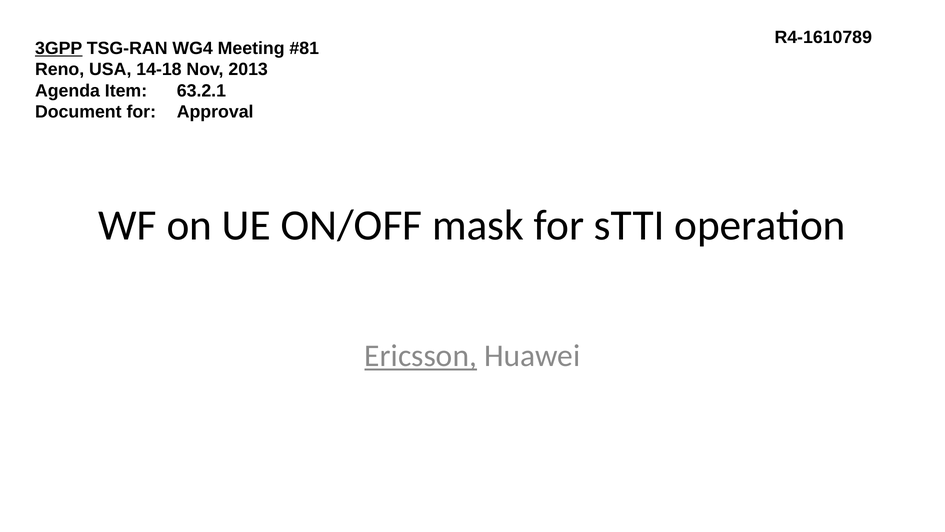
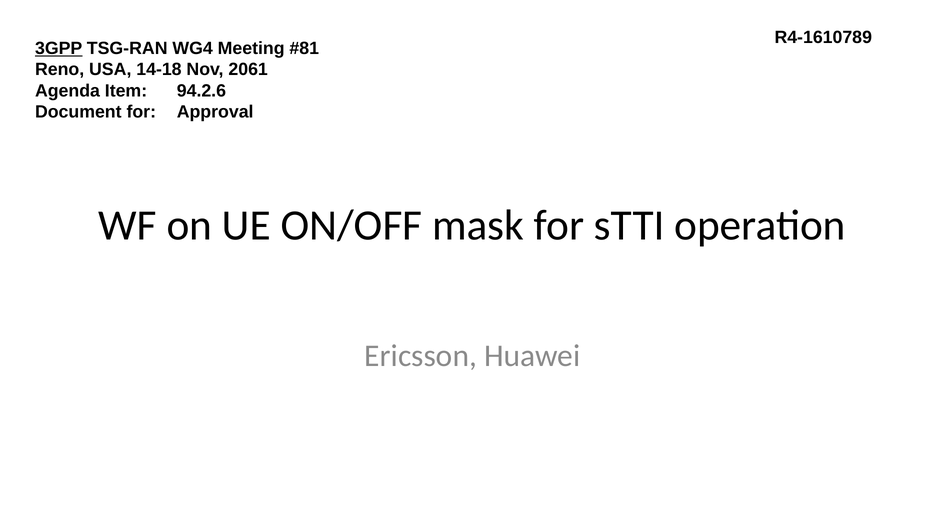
2013: 2013 -> 2061 (248, 69)
63.2.1: 63.2.1 -> 94.2.6 (201, 91)
Ericsson underline: present -> none (421, 356)
